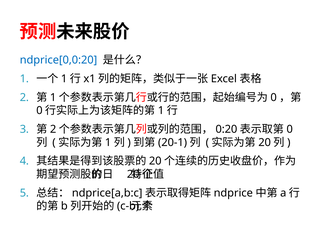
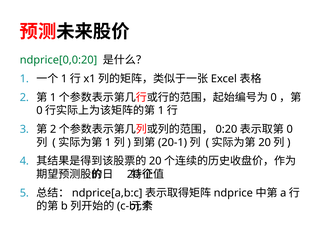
ndprice[0,0:20 colour: blue -> green (59, 60)
